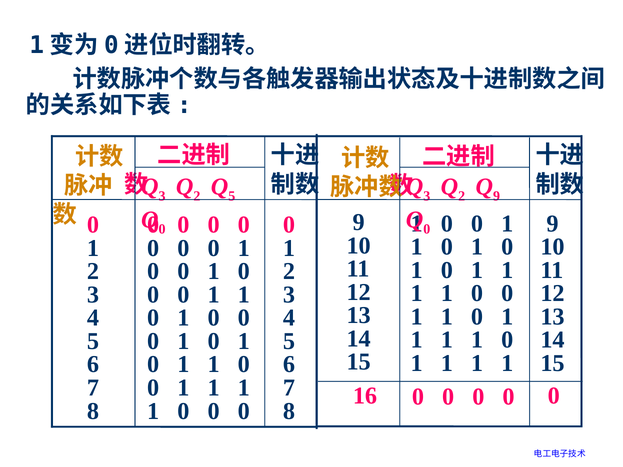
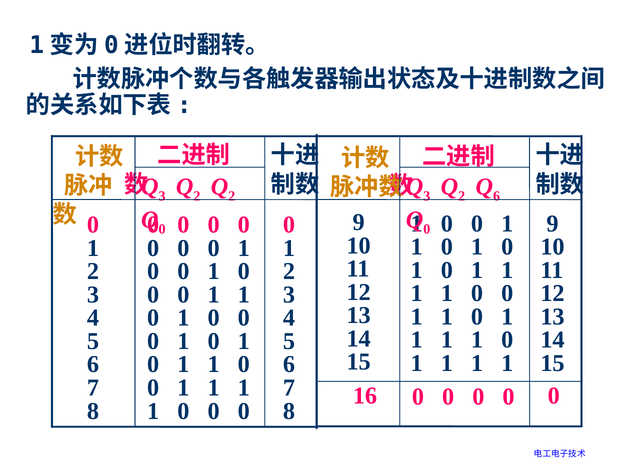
5: 5 -> 2 (232, 196)
9: 9 -> 6 (497, 196)
